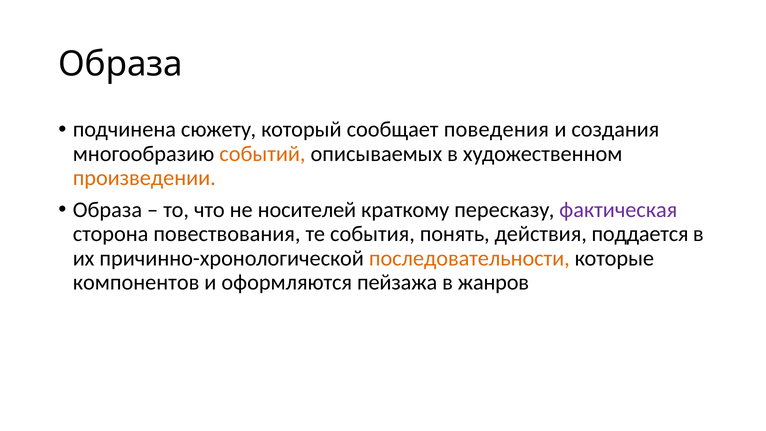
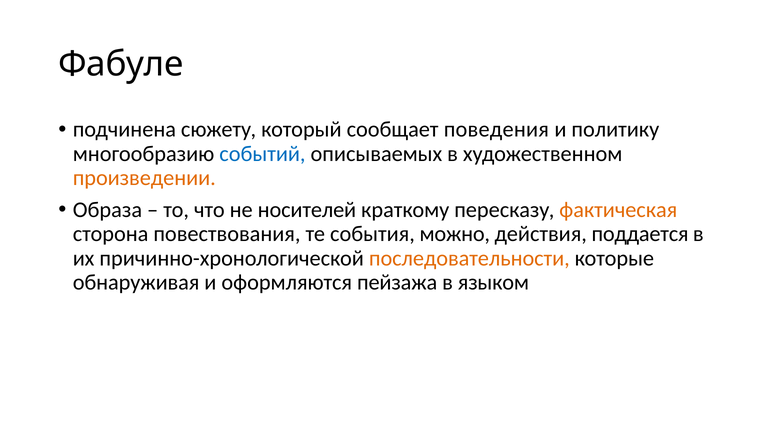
Образа: Образа -> Фабуле (121, 64)
создания: создания -> политику (615, 130)
событий colour: orange -> blue (262, 154)
фактическая colour: purple -> orange (618, 210)
понять: понять -> можно (455, 234)
компонентов: компонентов -> обнаруживая (136, 282)
жанров: жанров -> языком (493, 282)
